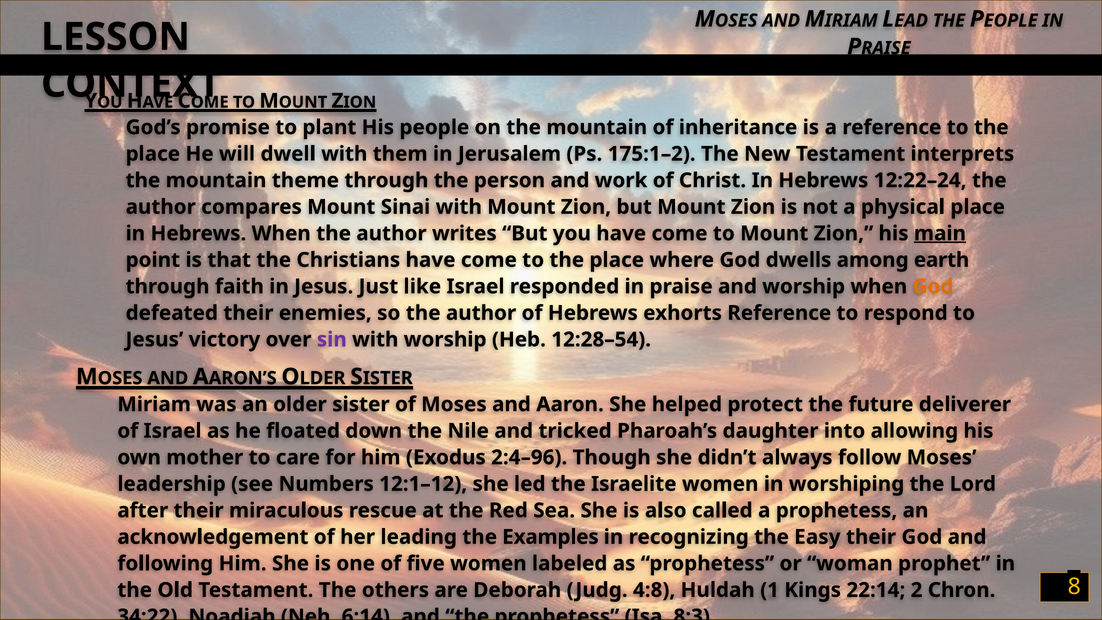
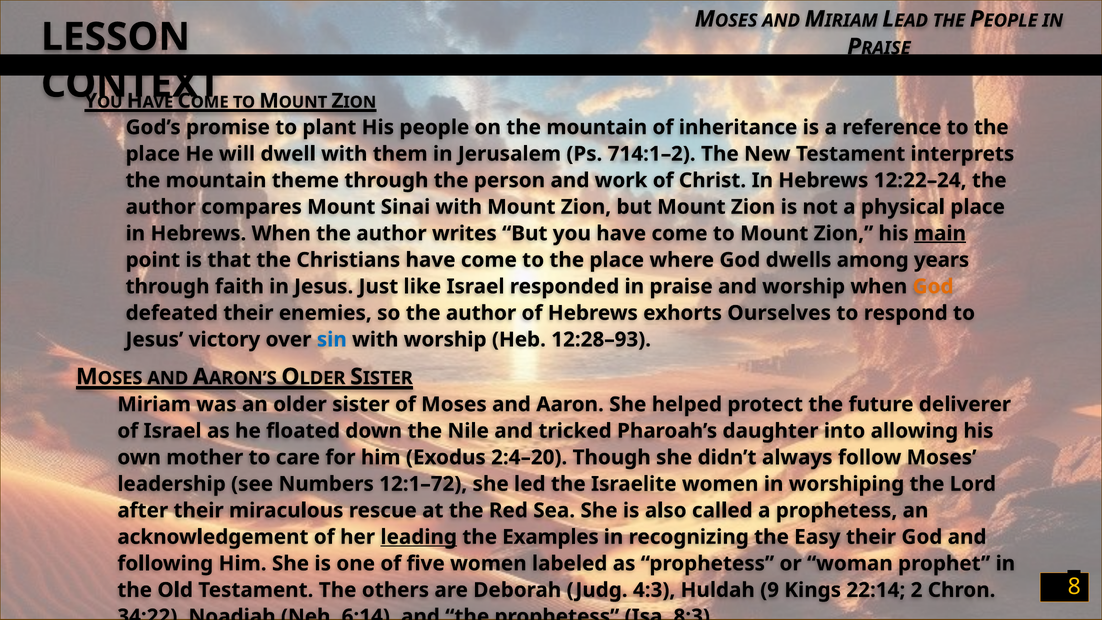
175:1–2: 175:1–2 -> 714:1–2 (652, 154)
earth: earth -> years (942, 260)
exhorts Reference: Reference -> Ourselves (779, 313)
sin colour: purple -> blue (332, 339)
12:28–54: 12:28–54 -> 12:28–93 (601, 339)
2:4–96: 2:4–96 -> 2:4–20 (529, 457)
12:1–12: 12:1–12 -> 12:1–72 (423, 484)
leading underline: none -> present (419, 537)
4:8: 4:8 -> 4:3 (654, 590)
1: 1 -> 9 (770, 590)
